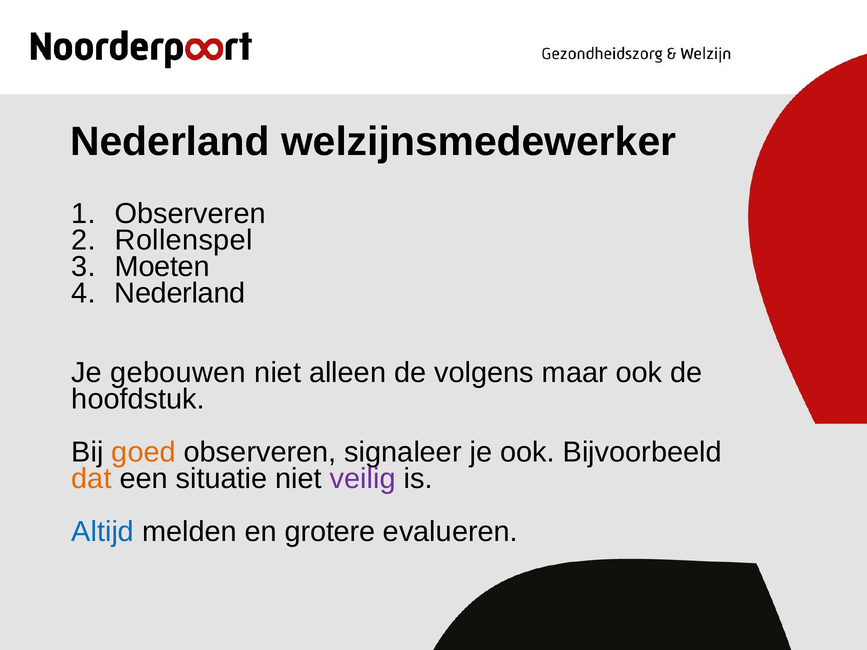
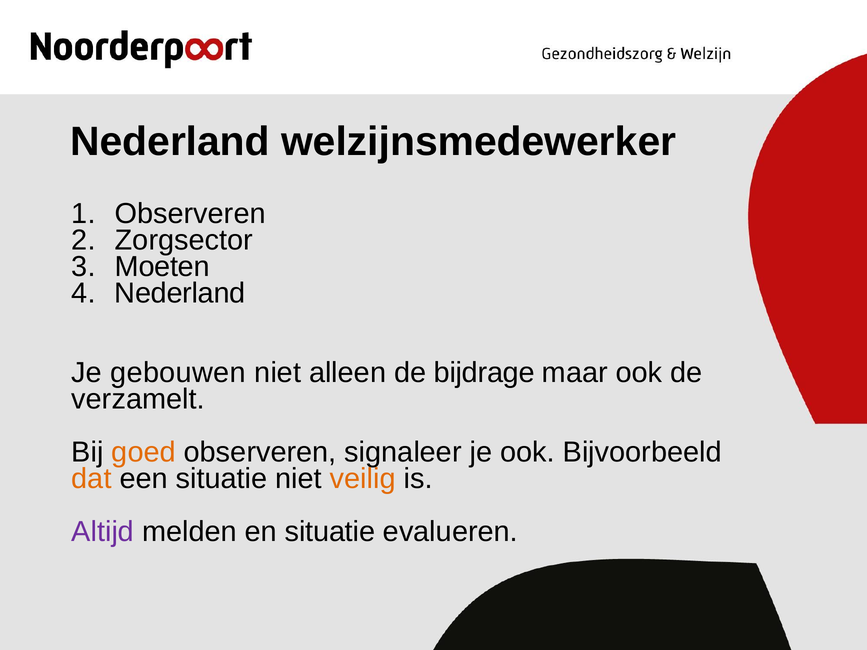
Rollenspel: Rollenspel -> Zorgsector (184, 241)
volgens: volgens -> bijdrage (484, 373)
hoofdstuk: hoofdstuk -> verzamelt (138, 399)
veilig colour: purple -> orange (363, 479)
Altijd colour: blue -> purple (103, 532)
en grotere: grotere -> situatie (330, 532)
